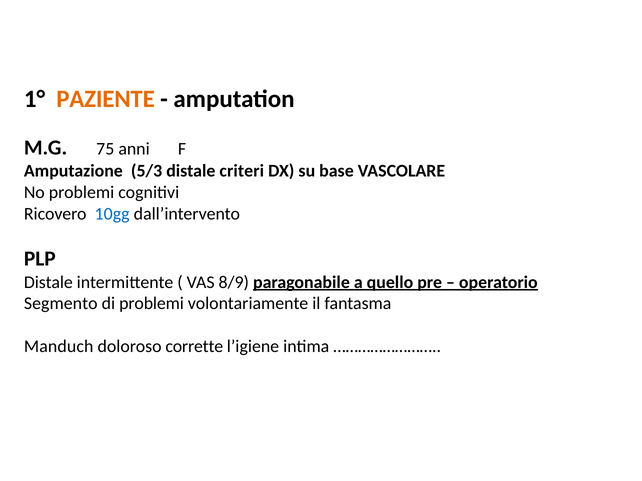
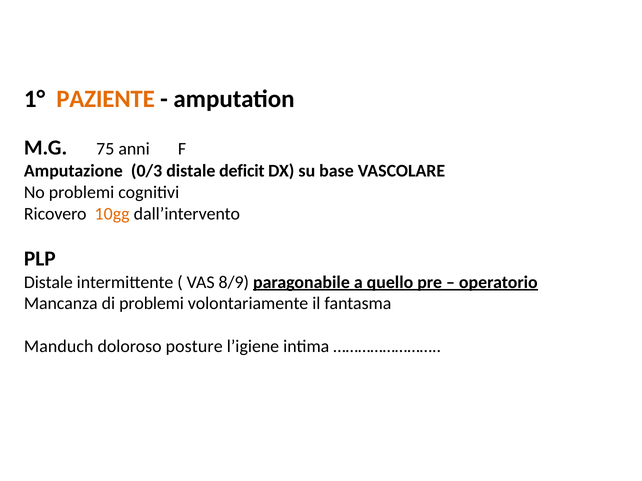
5/3: 5/3 -> 0/3 (147, 171)
criteri: criteri -> deficit (242, 171)
10gg colour: blue -> orange (112, 214)
Segmento: Segmento -> Mancanza (61, 304)
corrette: corrette -> posture (194, 347)
